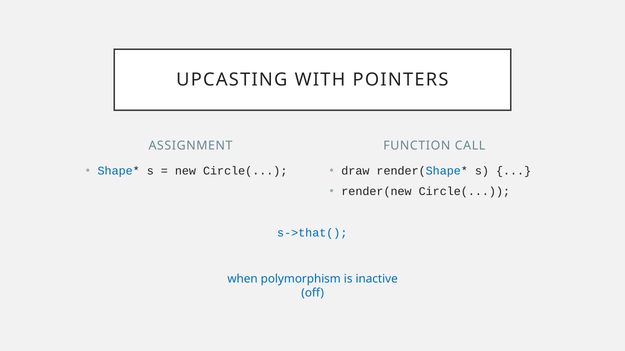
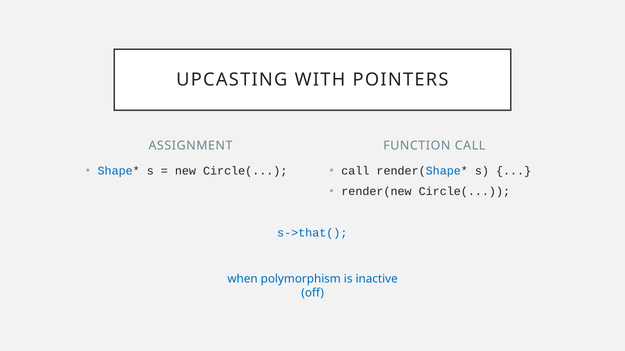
draw: draw -> call (355, 171)
